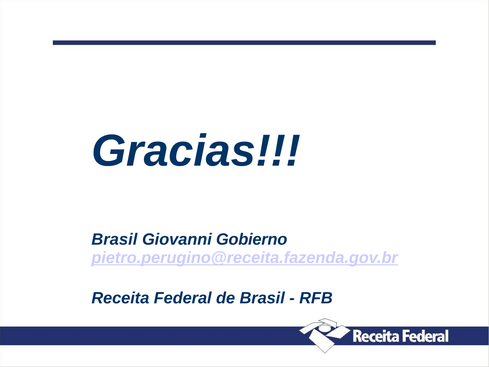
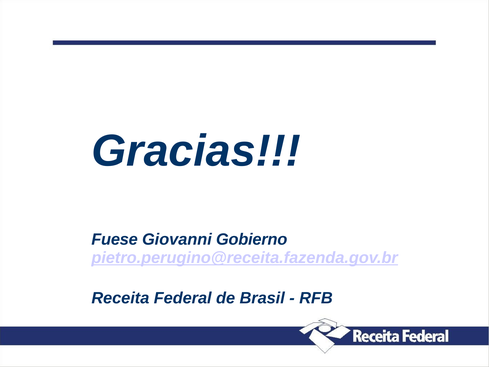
Brasil: Brasil -> Fuese (115, 239)
